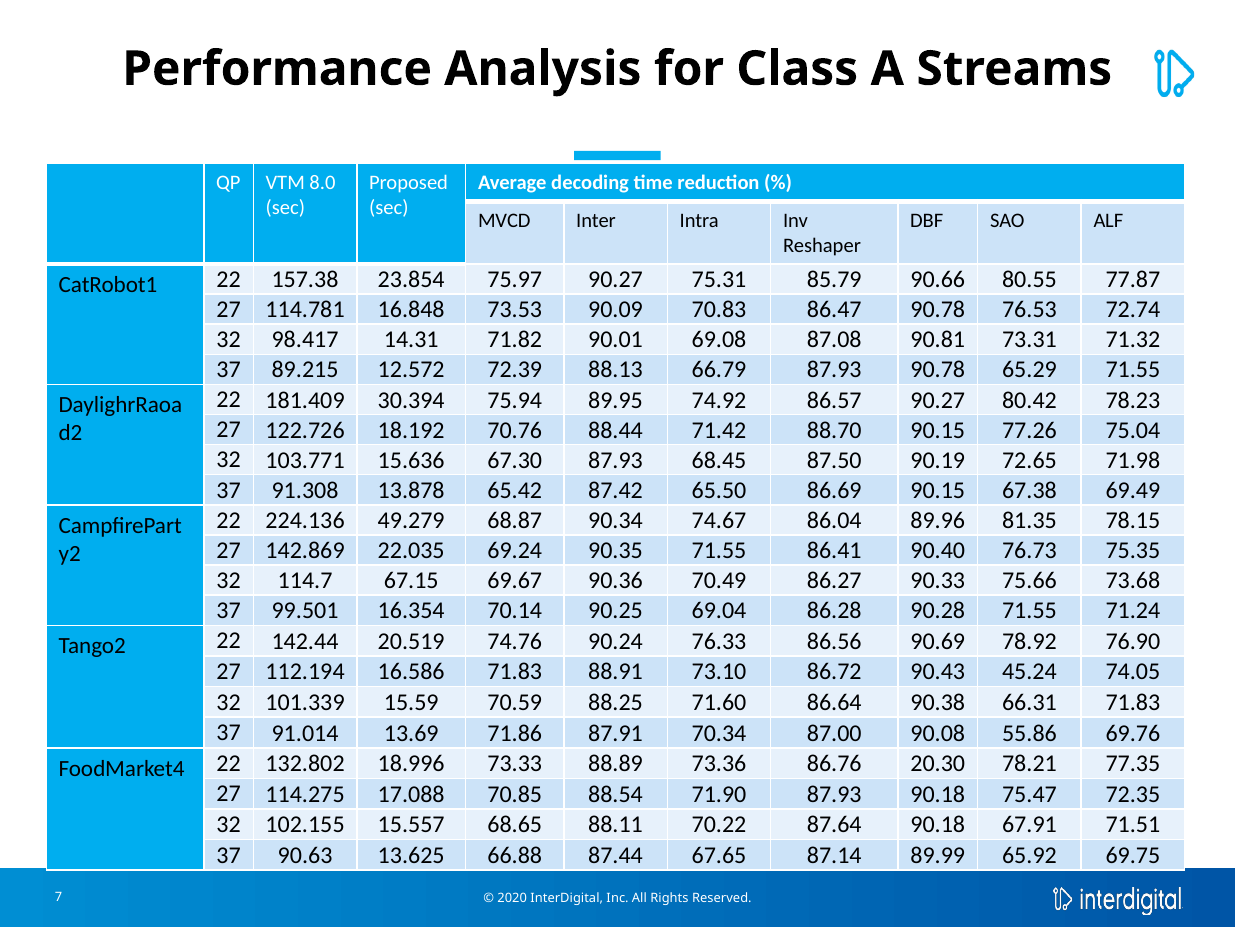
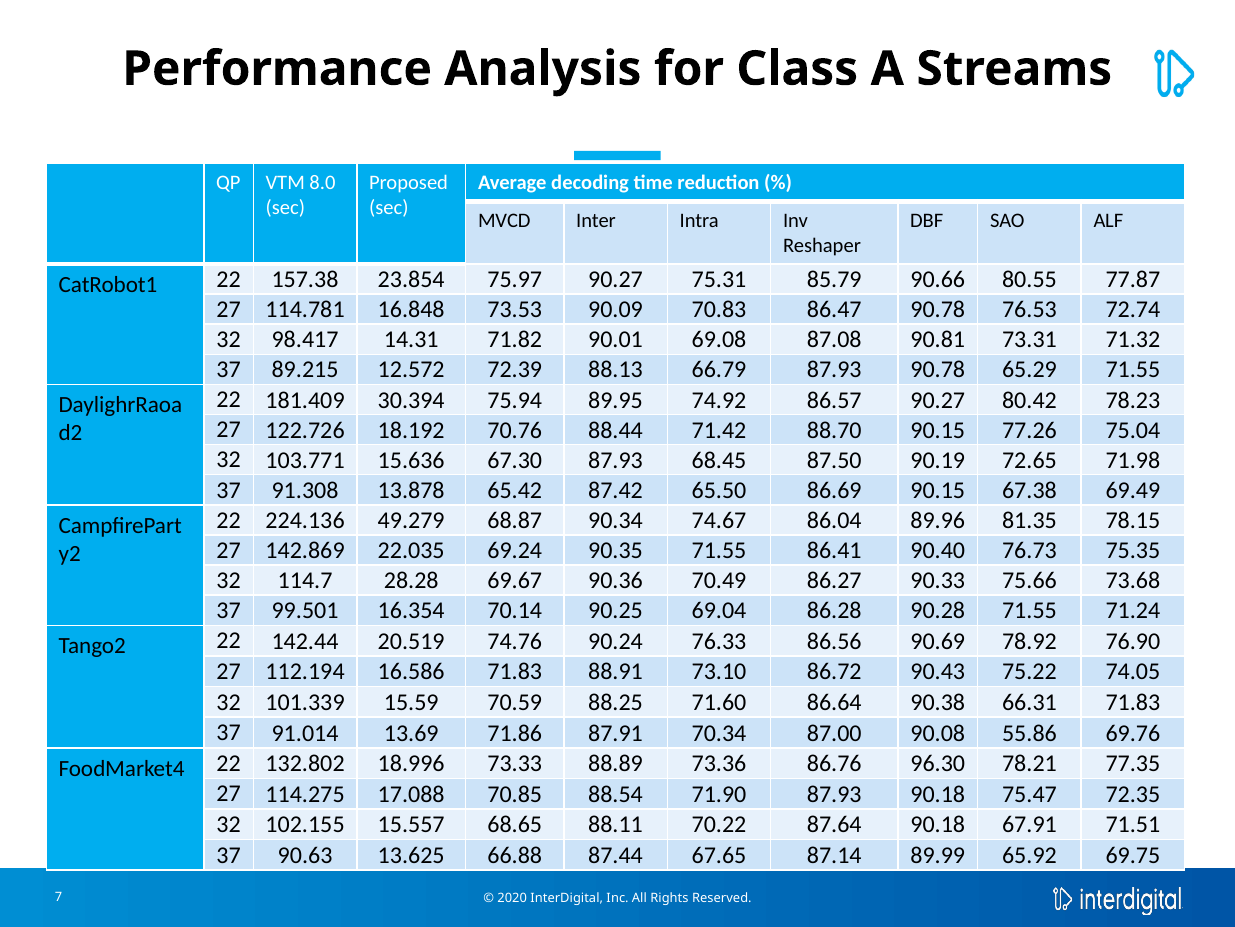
67.15: 67.15 -> 28.28 (411, 580)
45.24: 45.24 -> 75.22 (1029, 671)
20.30: 20.30 -> 96.30 (938, 763)
